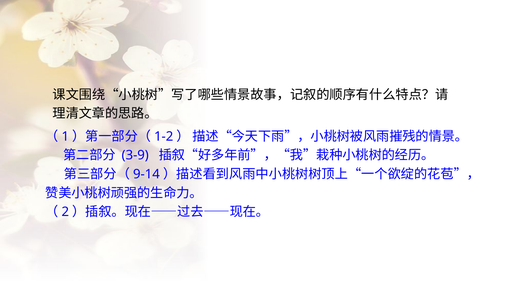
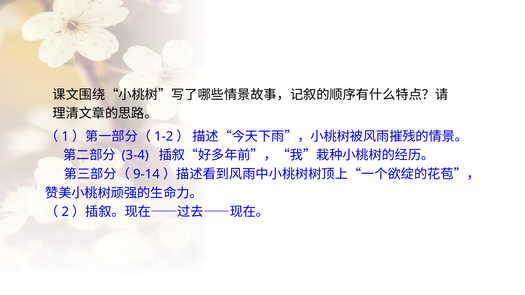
3-9: 3-9 -> 3-4 (135, 155)
